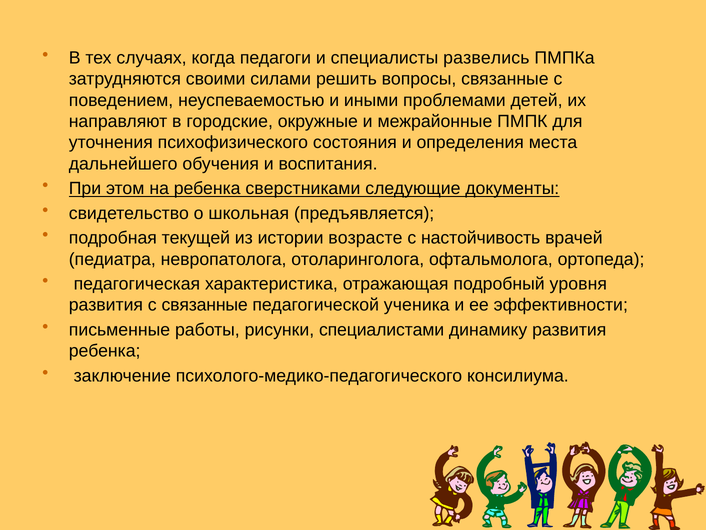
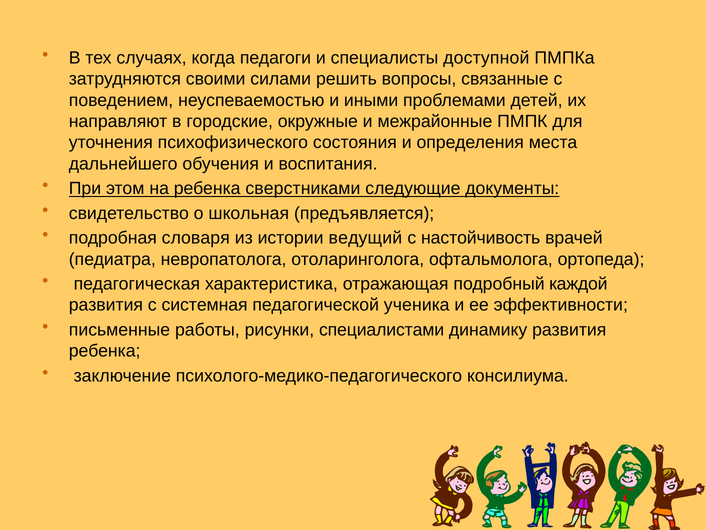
развелись: развелись -> доступной (486, 58)
текущей: текущей -> словаря (196, 238)
возрасте: возрасте -> ведущий (365, 238)
уровня: уровня -> каждой (578, 284)
с связанные: связанные -> системная (205, 305)
